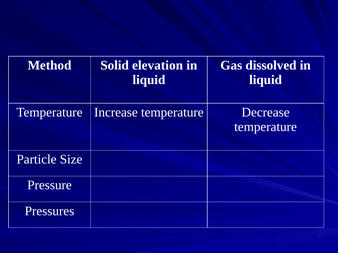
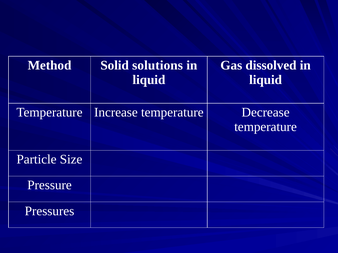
elevation: elevation -> solutions (158, 65)
